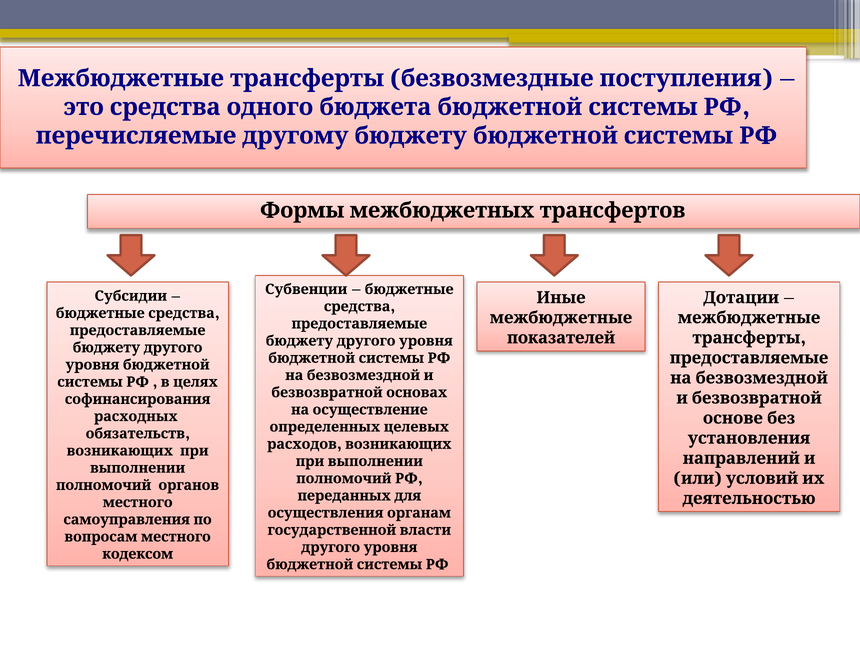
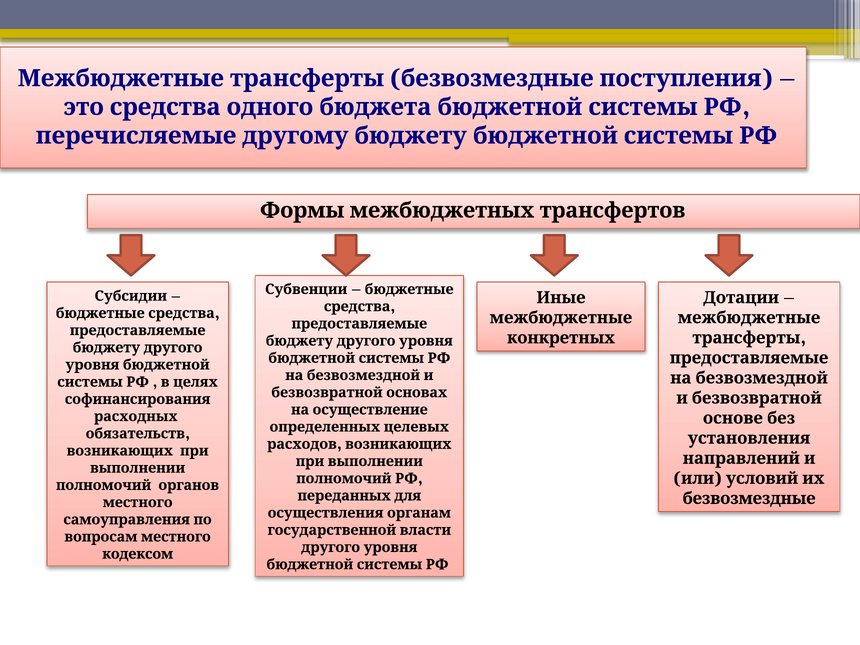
показателей: показателей -> конкретных (561, 338)
деятельностью: деятельностью -> безвозмездные (749, 498)
